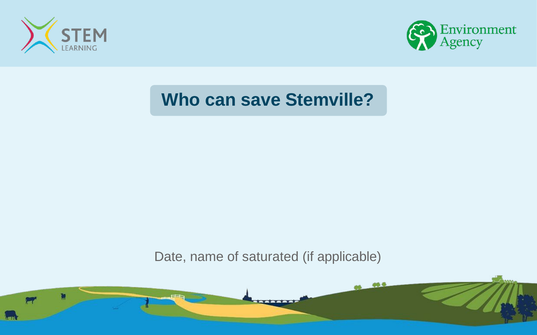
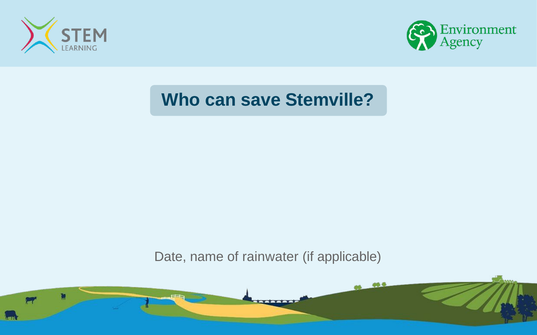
saturated: saturated -> rainwater (270, 257)
